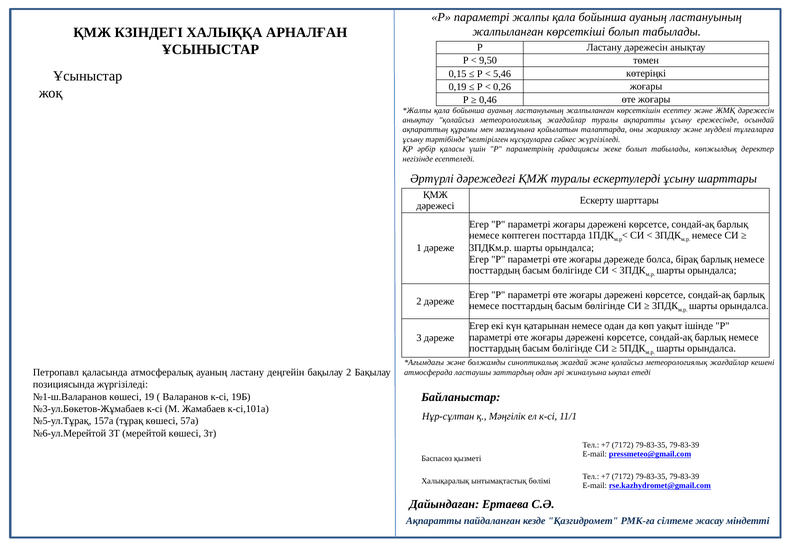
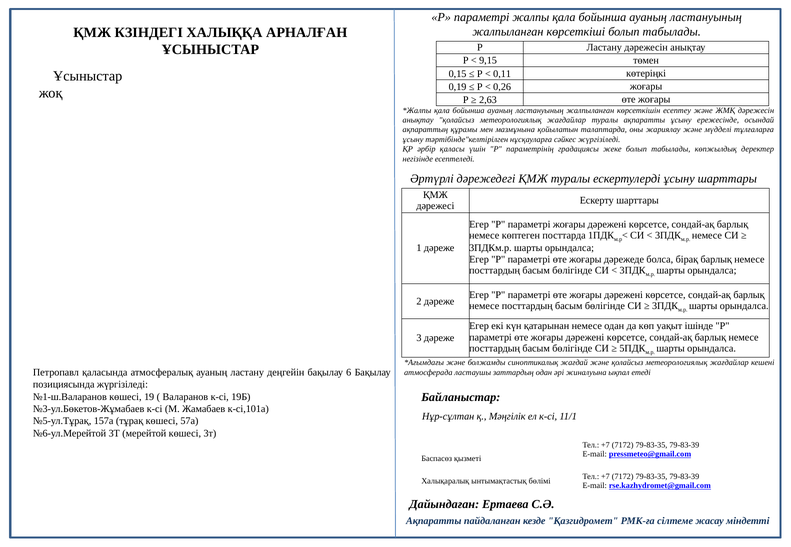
9,50: 9,50 -> 9,15 (488, 61)
5,46: 5,46 -> 0,11 (502, 74)
0,46: 0,46 -> 2,63 (488, 100)
бақылау 2: 2 -> 6 (349, 373)
